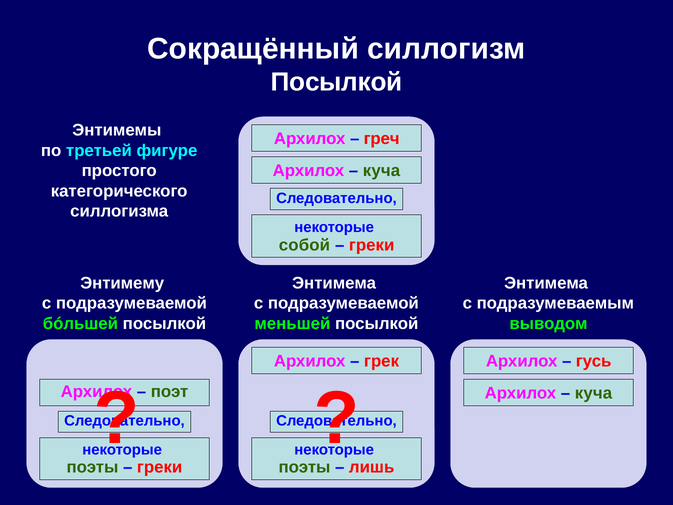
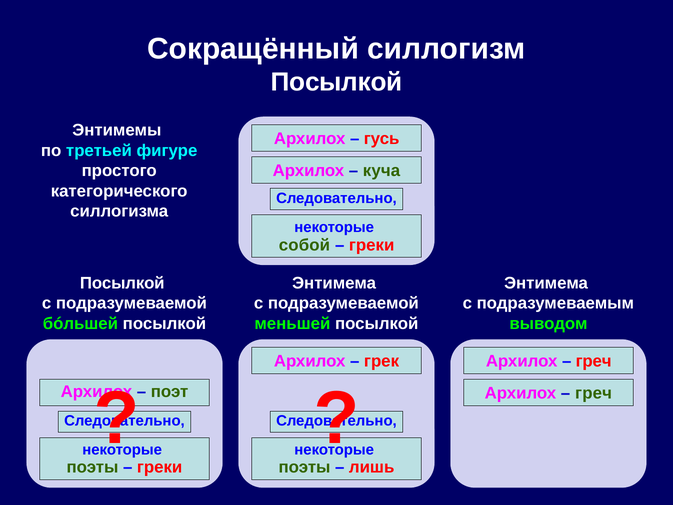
греч: греч -> гусь (382, 139)
Энтимему: Энтимему -> Посылкой (122, 283)
гусь: гусь -> греч (594, 361)
куча: куча -> греч (594, 393)
